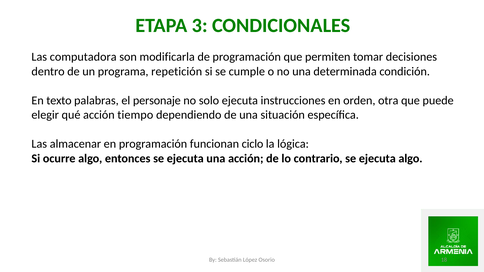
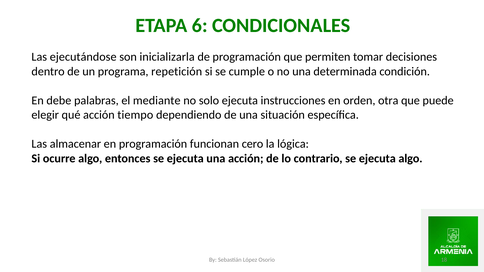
3: 3 -> 6 (200, 25)
computadora: computadora -> ejecutándose (83, 57)
modificarla: modificarla -> inicializarla (167, 57)
texto: texto -> debe (59, 101)
personaje: personaje -> mediante (157, 101)
ciclo: ciclo -> cero (253, 144)
